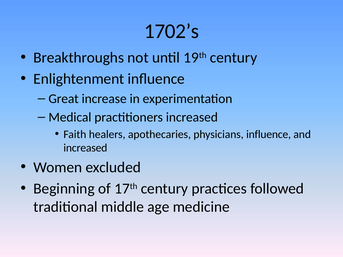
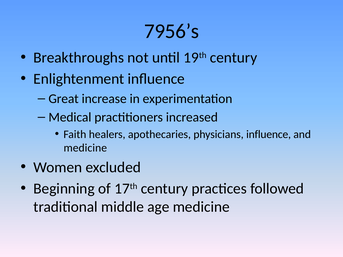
1702’s: 1702’s -> 7956’s (172, 31)
increased: increased -> medicine (85, 148)
